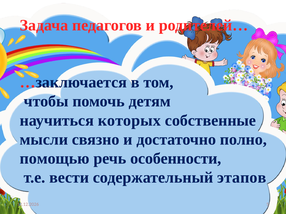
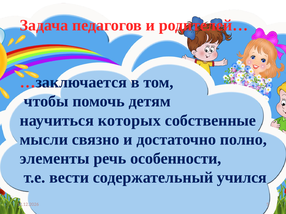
помощью: помощью -> элементы (55, 159)
этапов: этапов -> учился (242, 178)
